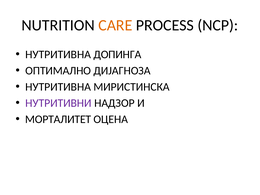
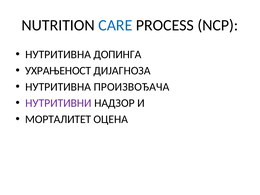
CARE colour: orange -> blue (115, 25)
ОПТИМАЛНО: ОПТИМАЛНО -> УХРАЊЕНОСТ (58, 71)
МИРИСТИНСКА: МИРИСТИНСКА -> ПРОИЗВОЂАЧА (132, 87)
